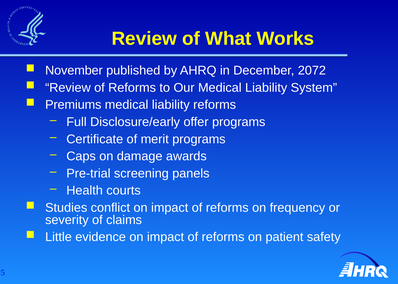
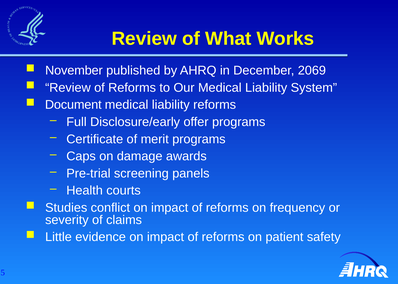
2072: 2072 -> 2069 (312, 71)
Premiums: Premiums -> Document (73, 105)
